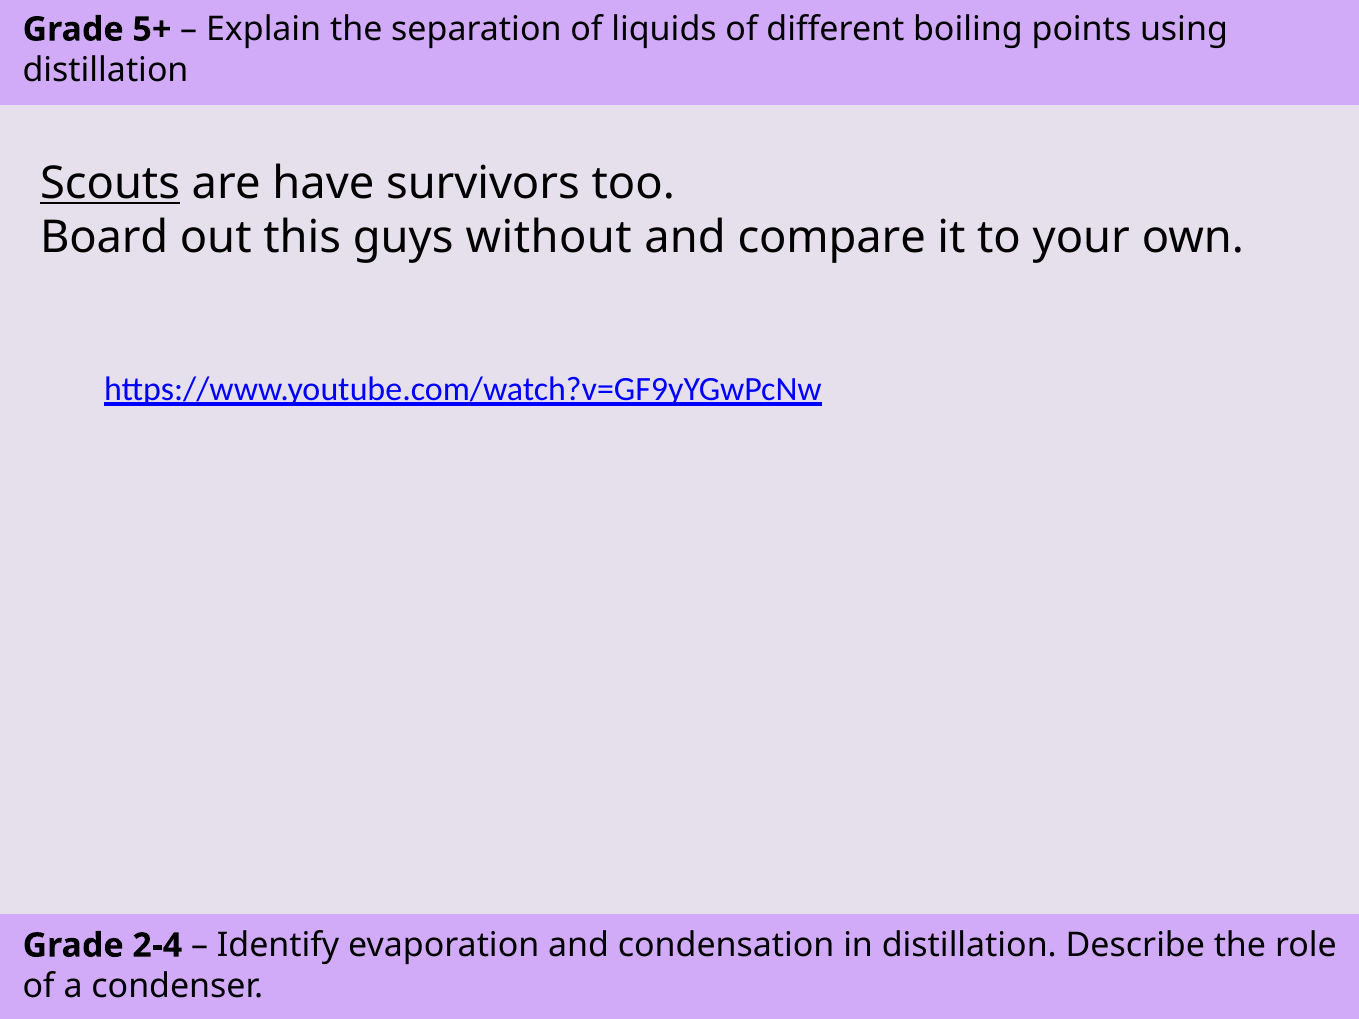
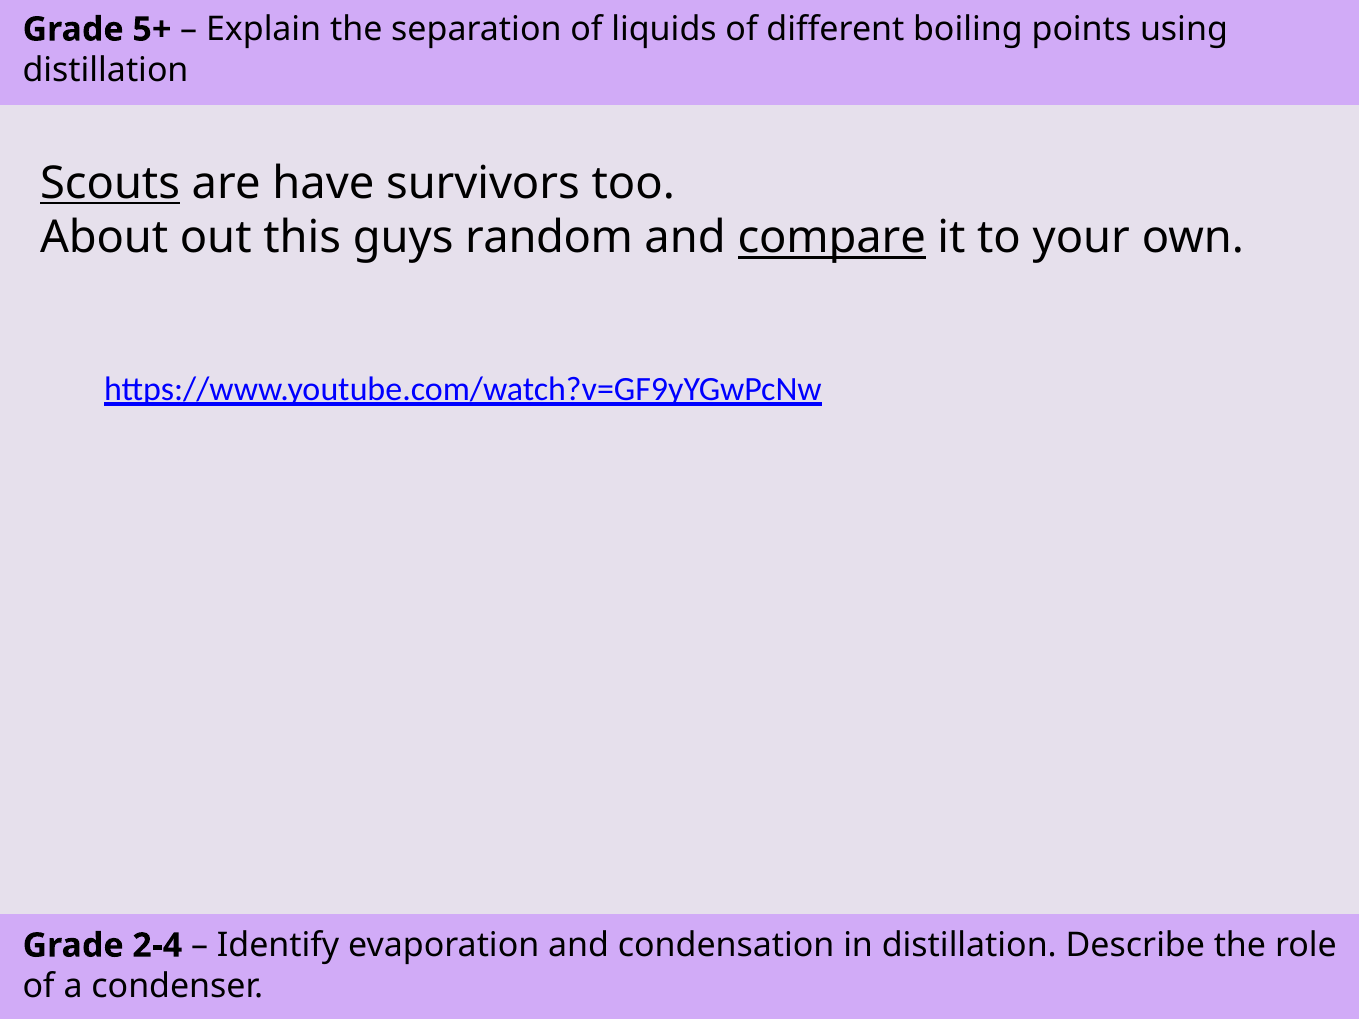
Board: Board -> About (104, 238)
without: without -> random (549, 238)
compare underline: none -> present (832, 238)
